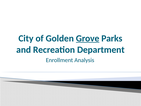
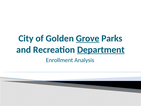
Department underline: none -> present (101, 50)
